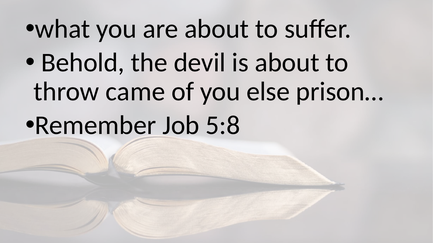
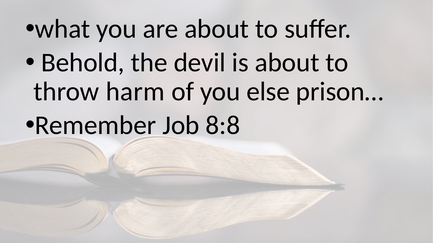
came: came -> harm (135, 92)
5:8: 5:8 -> 8:8 (223, 126)
